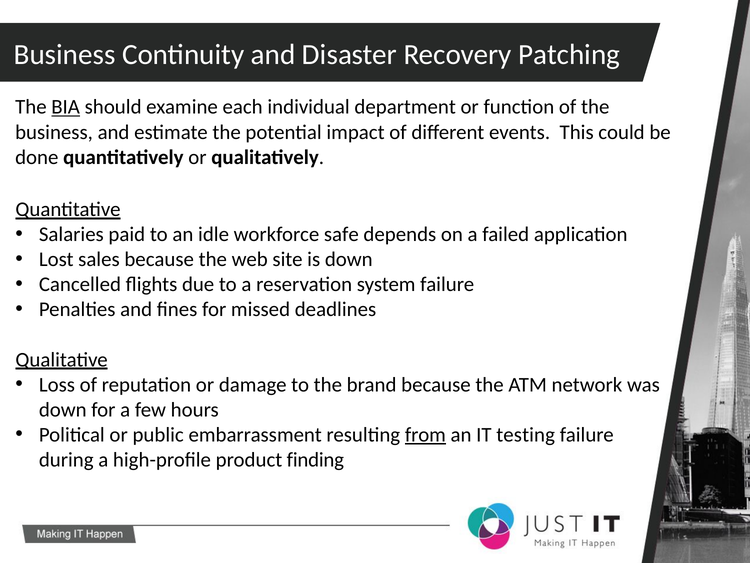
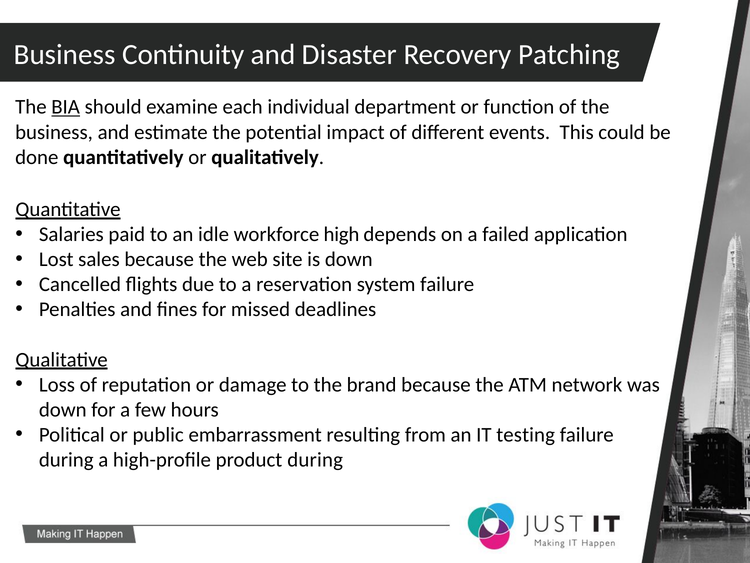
safe: safe -> high (341, 234)
from underline: present -> none (425, 434)
product finding: finding -> during (315, 459)
